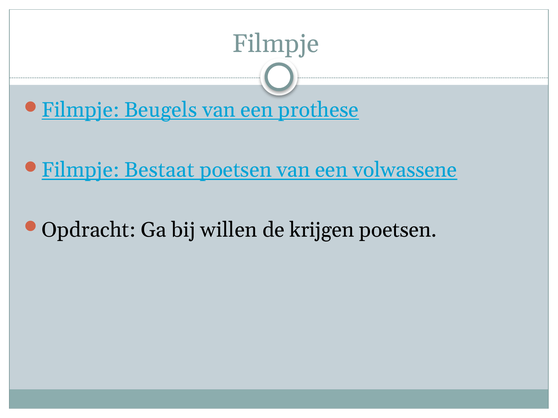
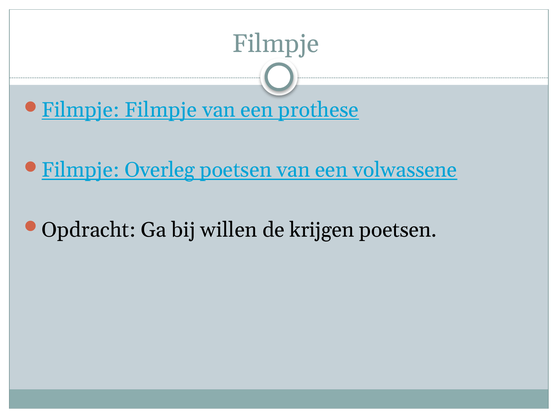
Filmpje Beugels: Beugels -> Filmpje (161, 110)
Bestaat: Bestaat -> Overleg (160, 170)
